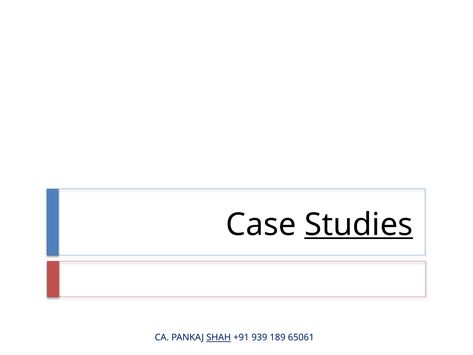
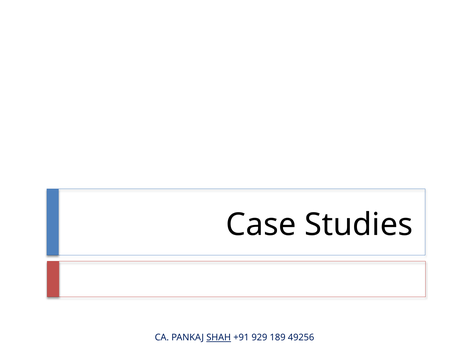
Studies underline: present -> none (359, 224)
939: 939 -> 929 (259, 337)
65061: 65061 -> 49256 (301, 337)
